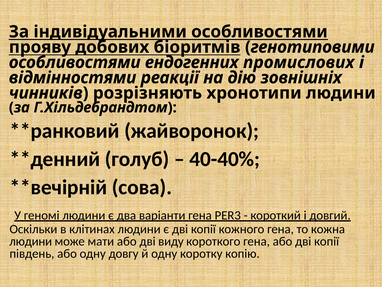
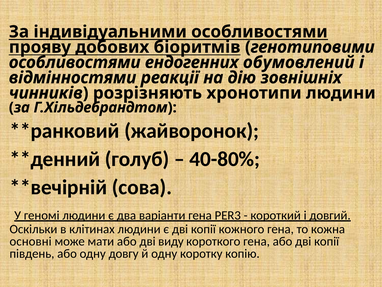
промислових: промислових -> обумовлений (299, 62)
40-40%: 40-40% -> 40-80% (225, 159)
людини: людини -> основні (31, 241)
